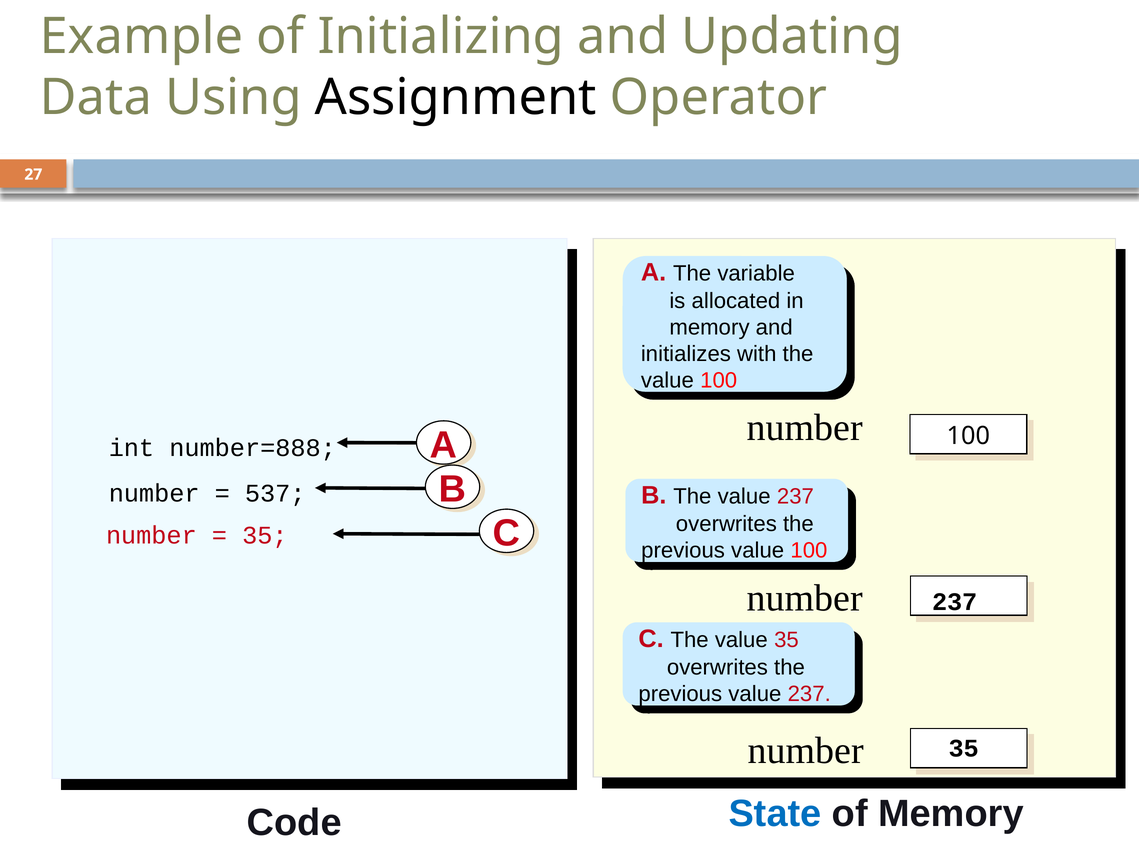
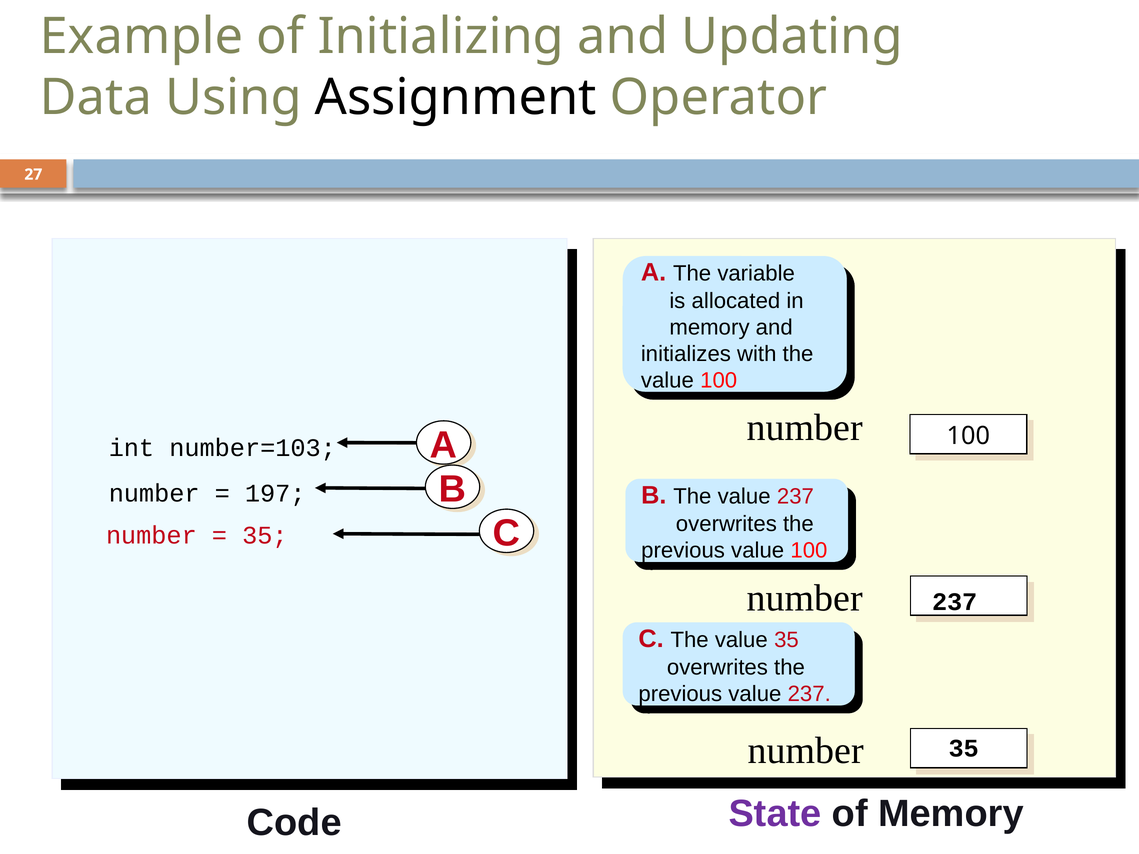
number=888: number=888 -> number=103 (253, 448)
537: 537 -> 197 (275, 494)
State colour: blue -> purple (775, 814)
